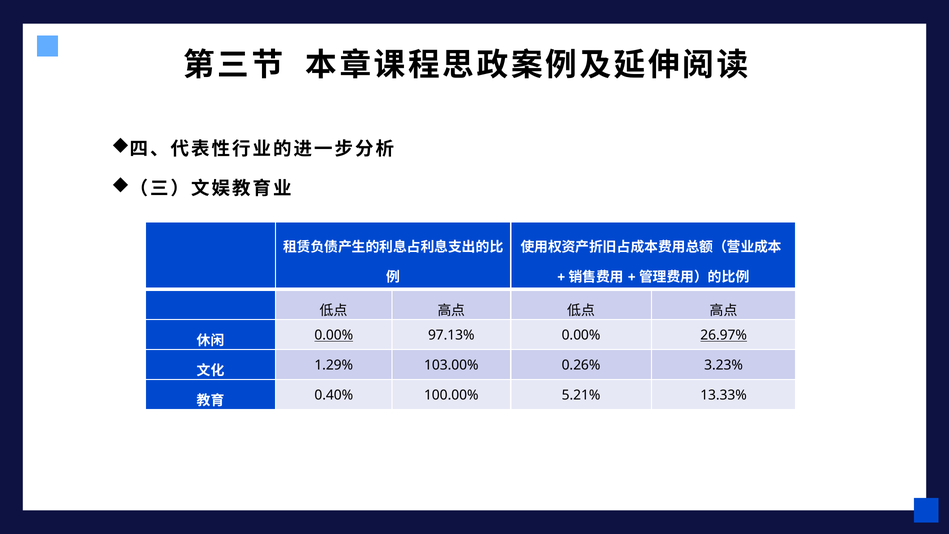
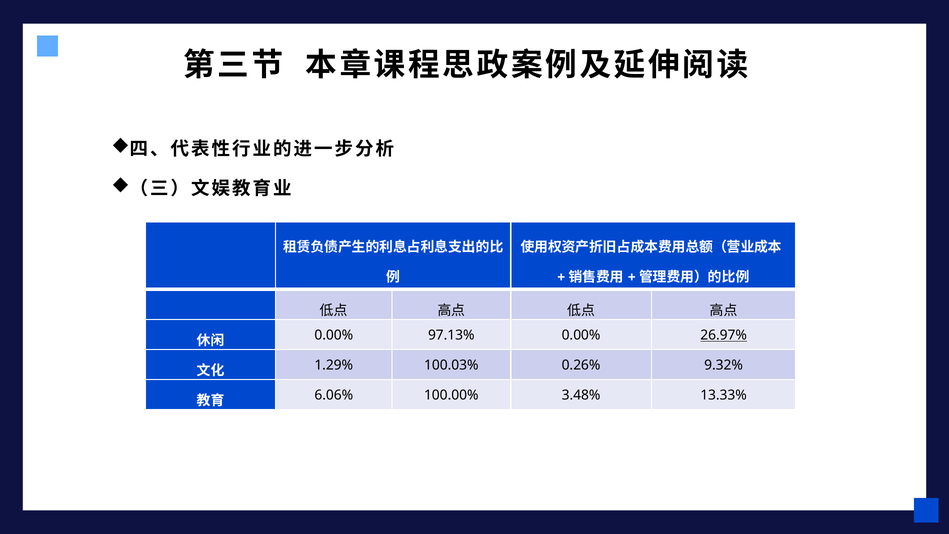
0.00% underline: present -> none (334, 335)
103.00%: 103.00% -> 100.03% (451, 365)
3.23%: 3.23% -> 9.32% (724, 365)
0.40%: 0.40% -> 6.06% (334, 395)
5.21%: 5.21% -> 3.48% (581, 395)
